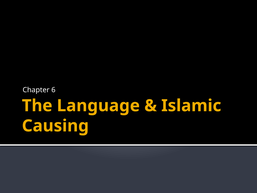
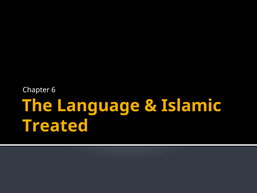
Causing: Causing -> Treated (55, 126)
